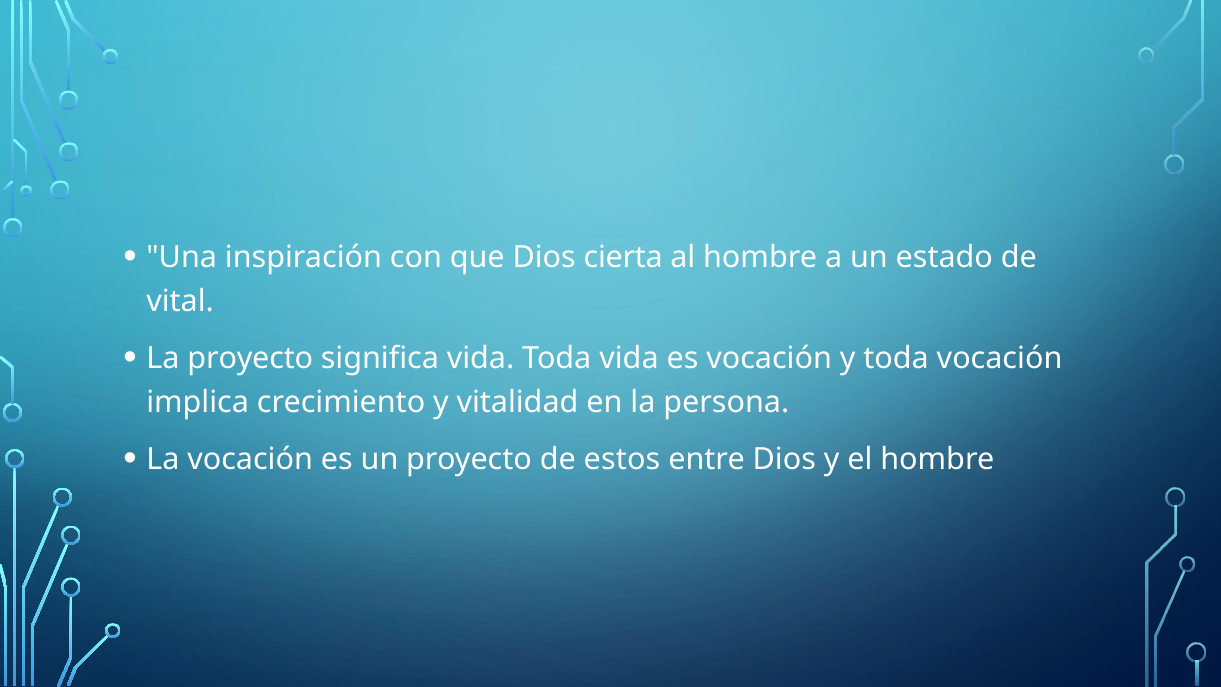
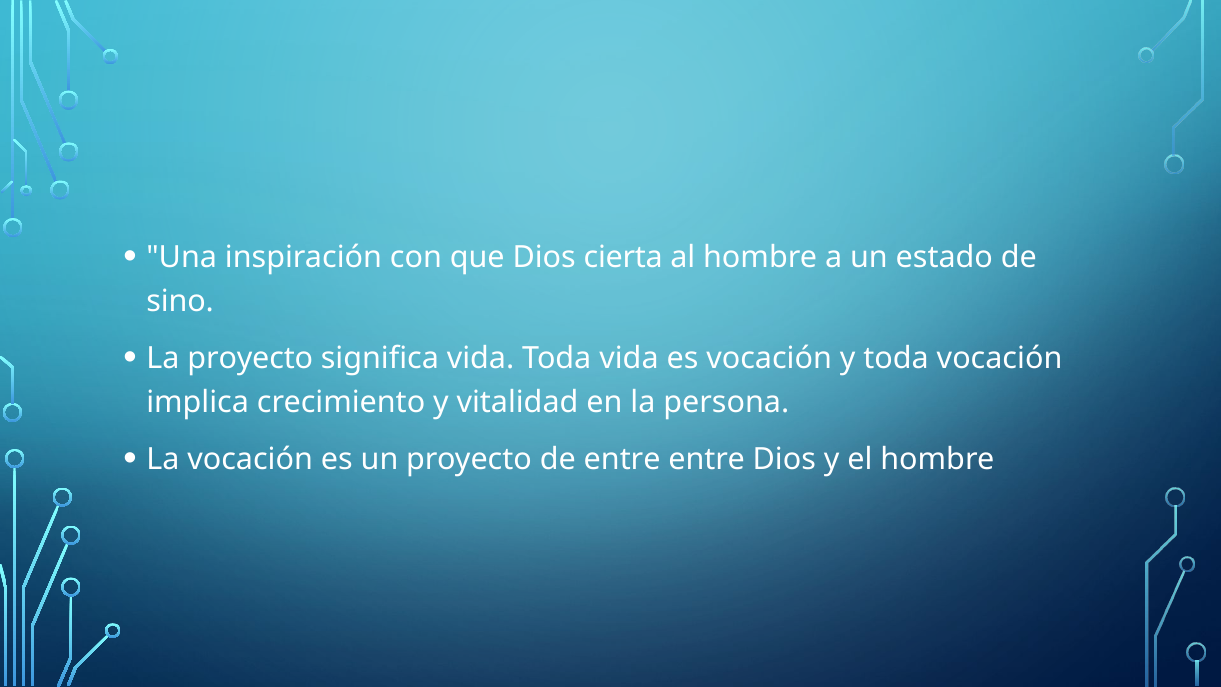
vital: vital -> sino (180, 302)
de estos: estos -> entre (622, 459)
